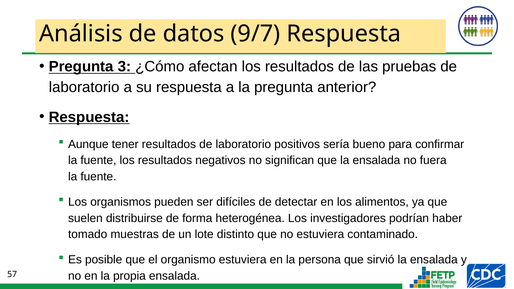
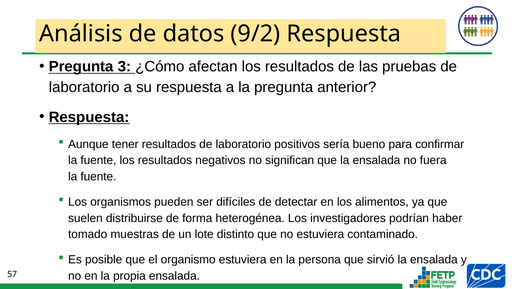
9/7: 9/7 -> 9/2 (255, 34)
